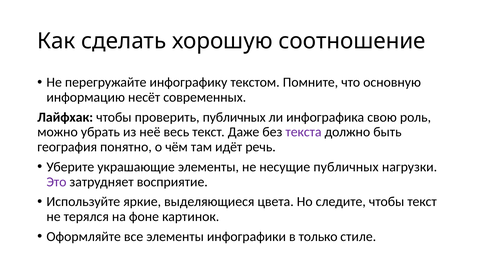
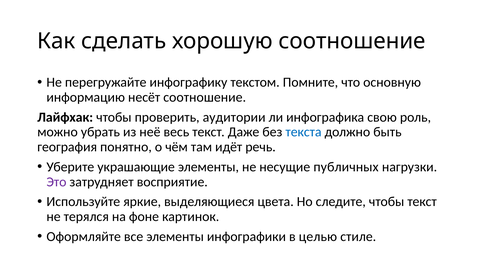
несёт современных: современных -> соотношение (205, 97)
проверить публичных: публичных -> аудитории (234, 117)
текста colour: purple -> blue (304, 132)
только: только -> целью (318, 237)
